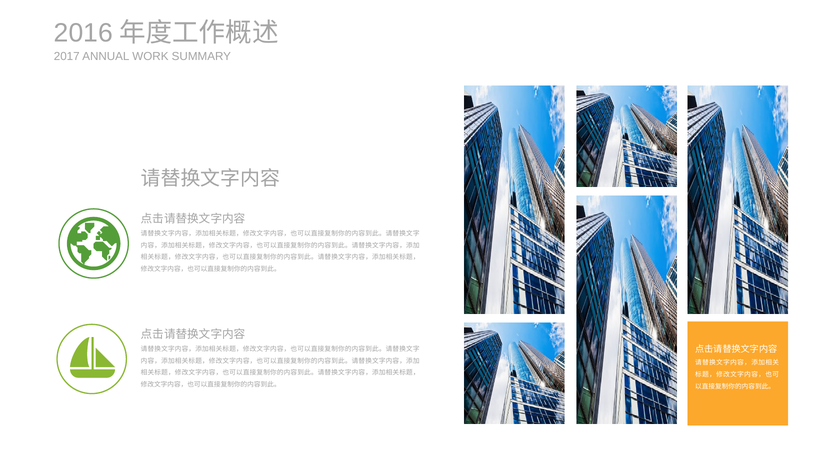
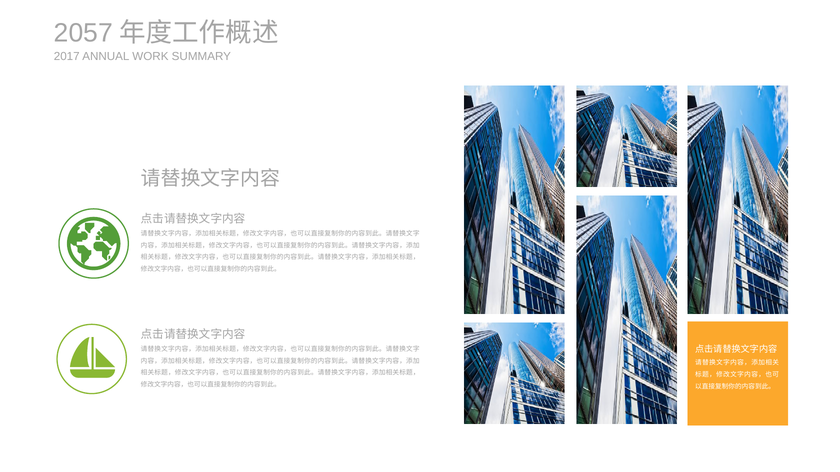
2016: 2016 -> 2057 (83, 33)
